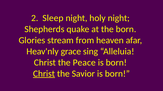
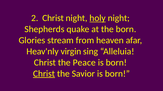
2 Sleep: Sleep -> Christ (53, 18)
holy underline: none -> present (98, 18)
grace: grace -> virgin (71, 52)
